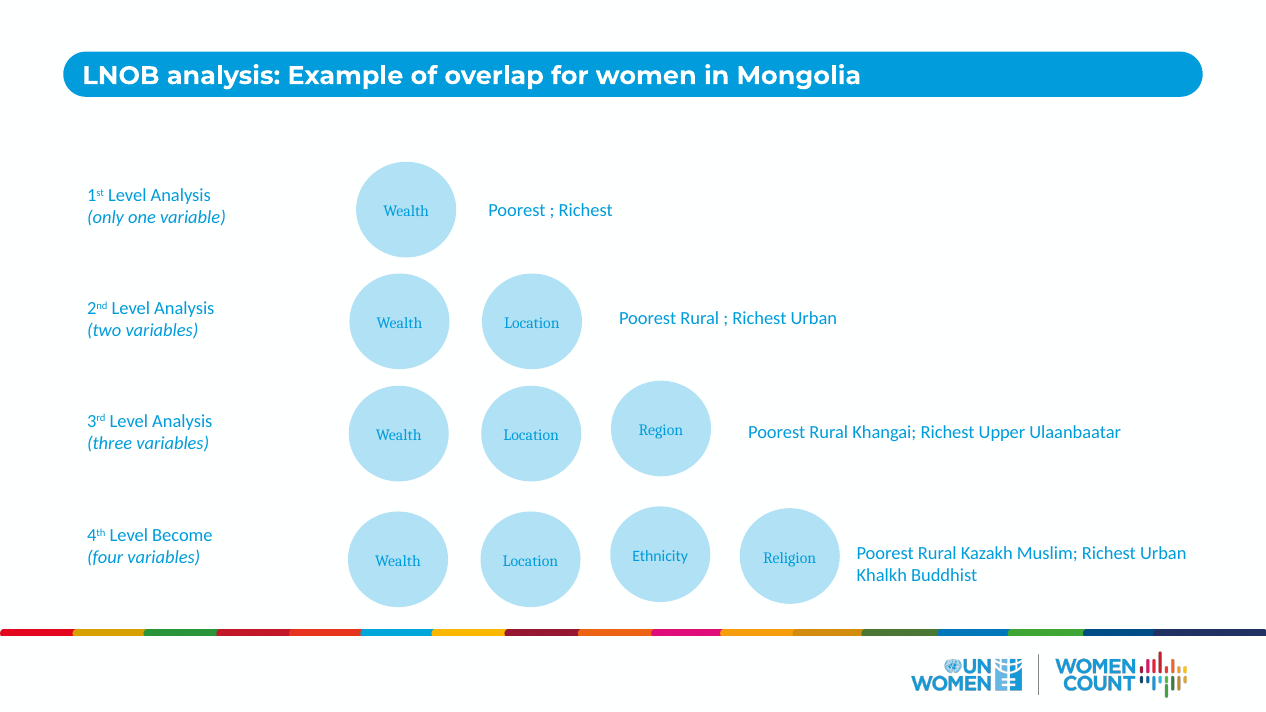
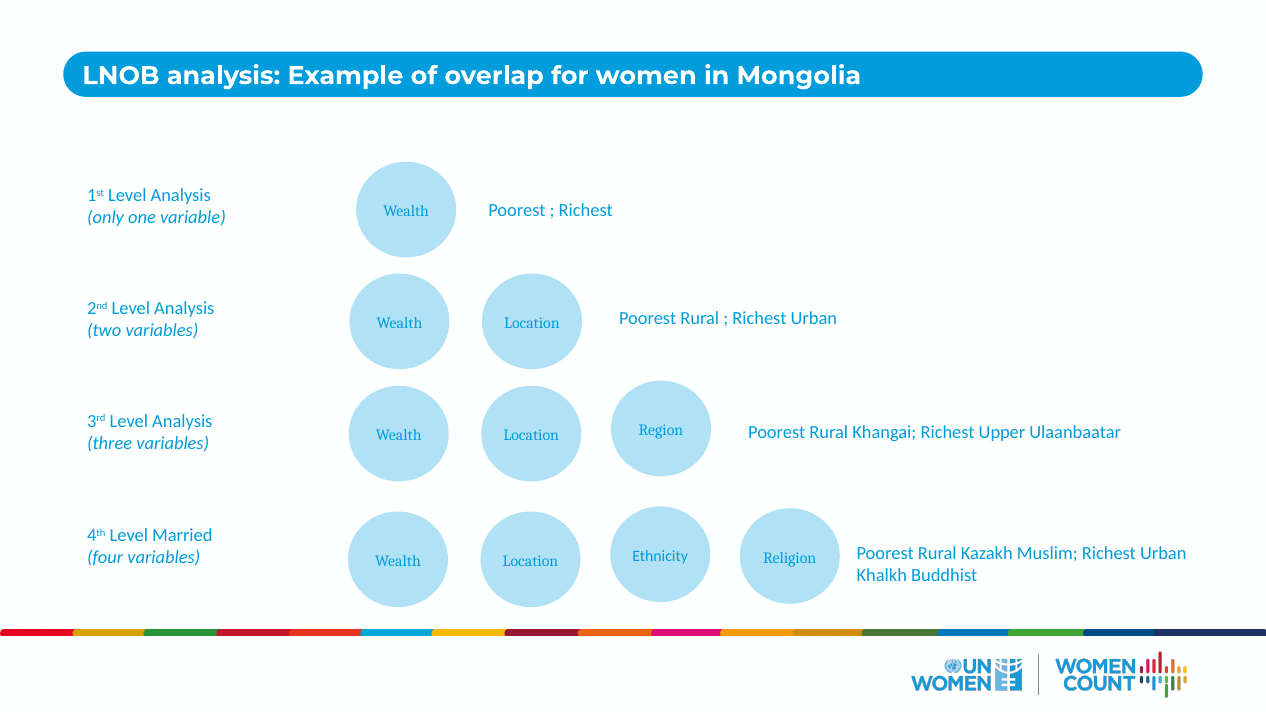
Become: Become -> Married (182, 536)
